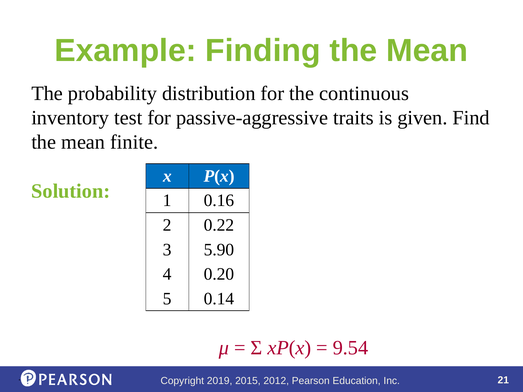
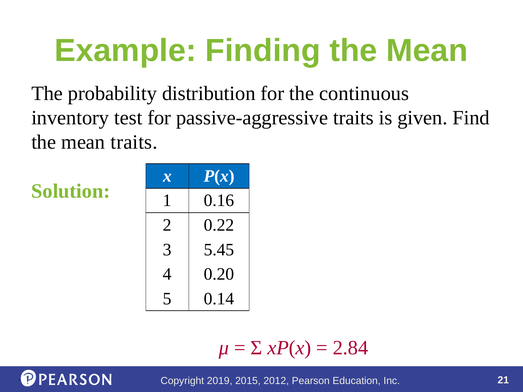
mean finite: finite -> traits (134, 142)
5.90: 5.90 -> 5.45 (219, 250)
9.54: 9.54 -> 2.84 (351, 348)
